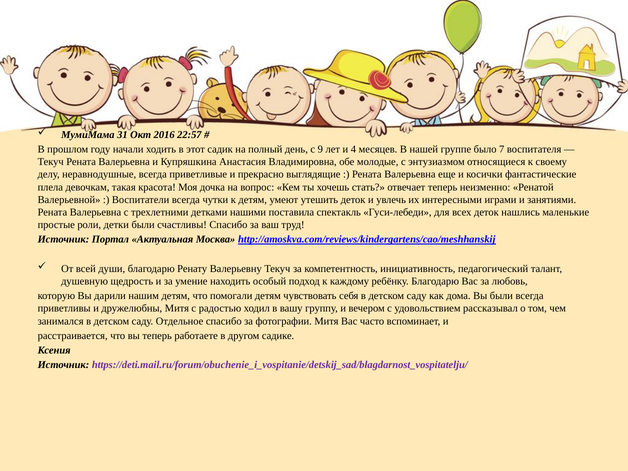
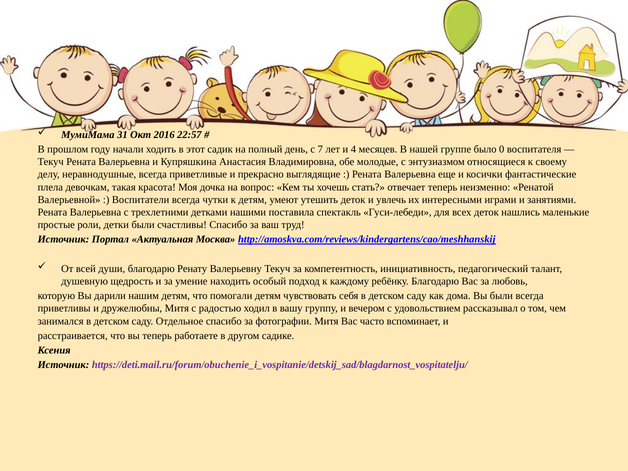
9: 9 -> 7 (320, 149)
7: 7 -> 0 (502, 149)
